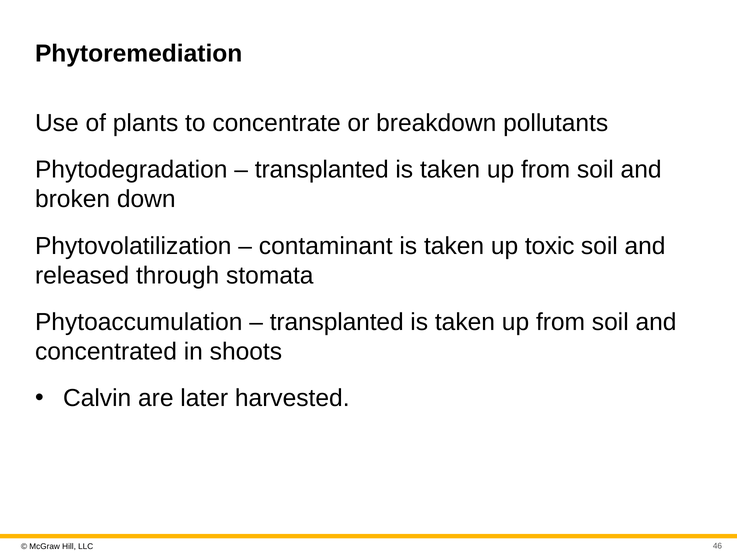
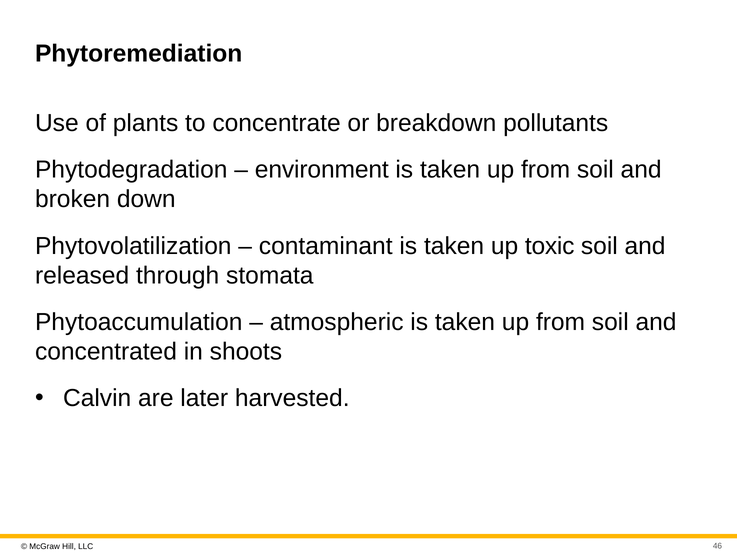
transplanted: transplanted -> environment (322, 170)
transplanted: transplanted -> atmospheric (337, 322)
